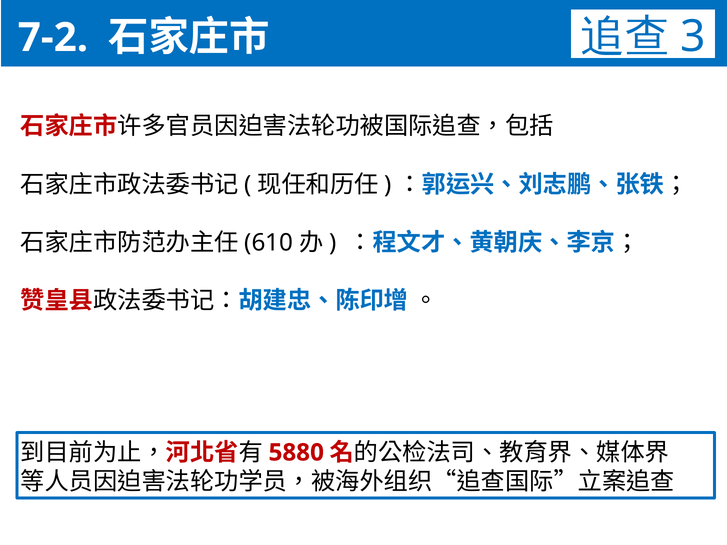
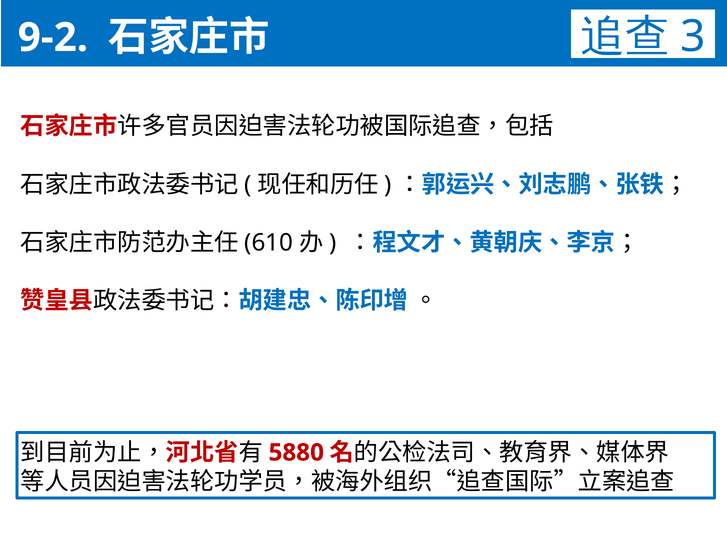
7-2: 7-2 -> 9-2 (53, 38)
